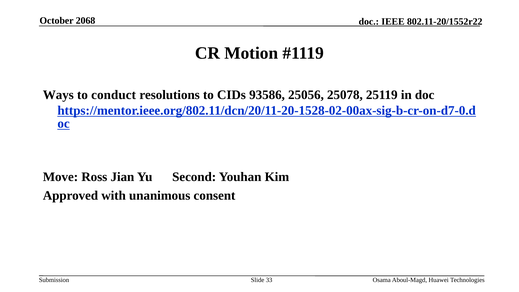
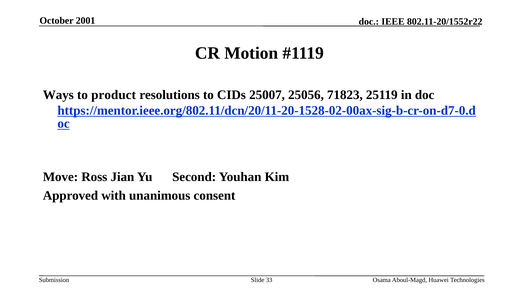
2068: 2068 -> 2001 (86, 21)
conduct: conduct -> product (114, 95)
93586: 93586 -> 25007 (267, 95)
25078: 25078 -> 71823 (345, 95)
